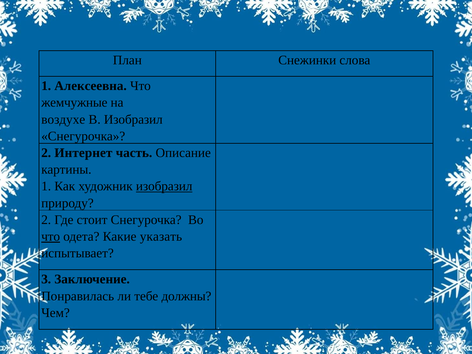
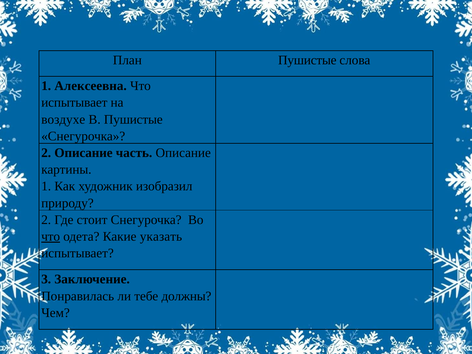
План Снежинки: Снежинки -> Пушистые (307, 60)
жемчужные: жемчужные -> испытывает (74, 103)
В Изобразил: Изобразил -> Пушистые (133, 119)
2 Интернет: Интернет -> Описание (83, 153)
изобразил underline: present -> none (164, 186)
